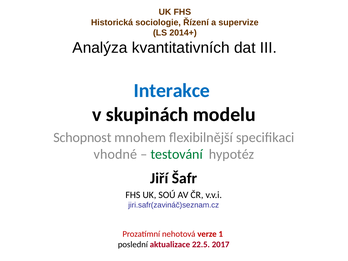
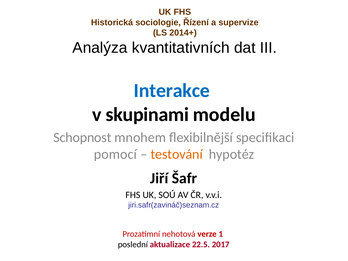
skupinách: skupinách -> skupinami (147, 114)
vhodné: vhodné -> pomocí (115, 154)
testování colour: green -> orange (177, 154)
